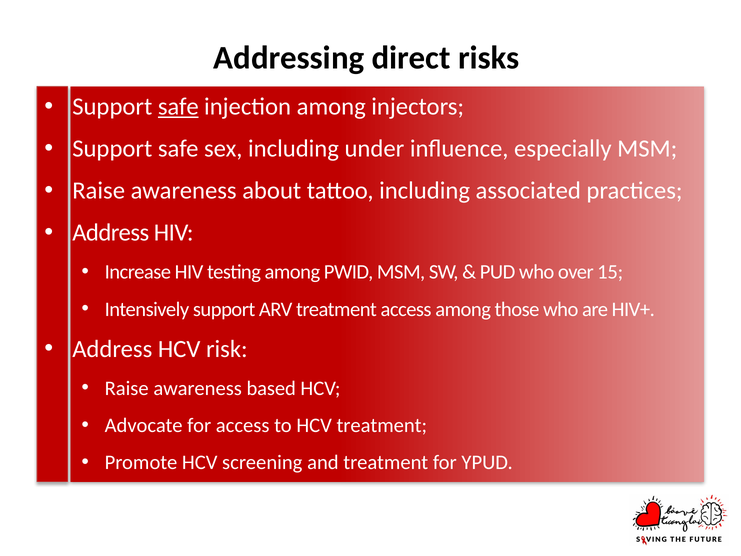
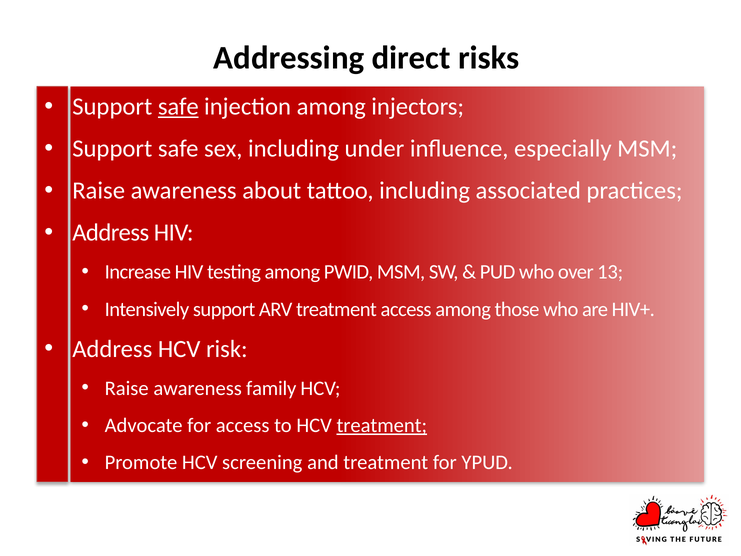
15: 15 -> 13 (610, 272)
based: based -> family (271, 388)
treatment underline: none -> present (382, 425)
